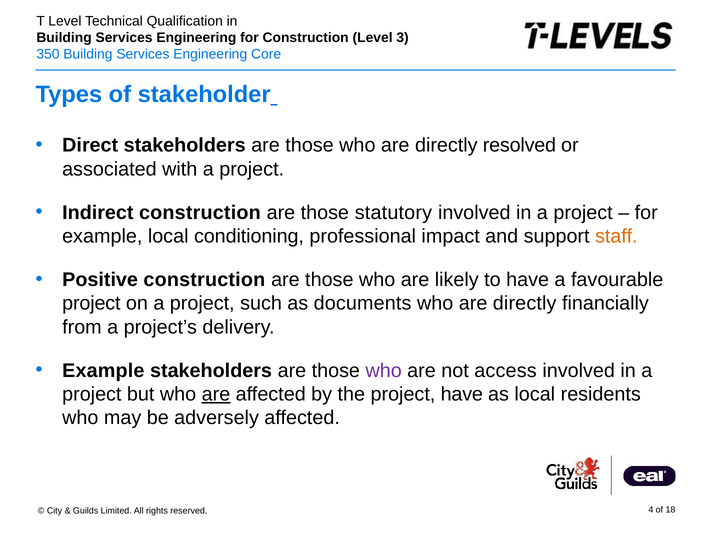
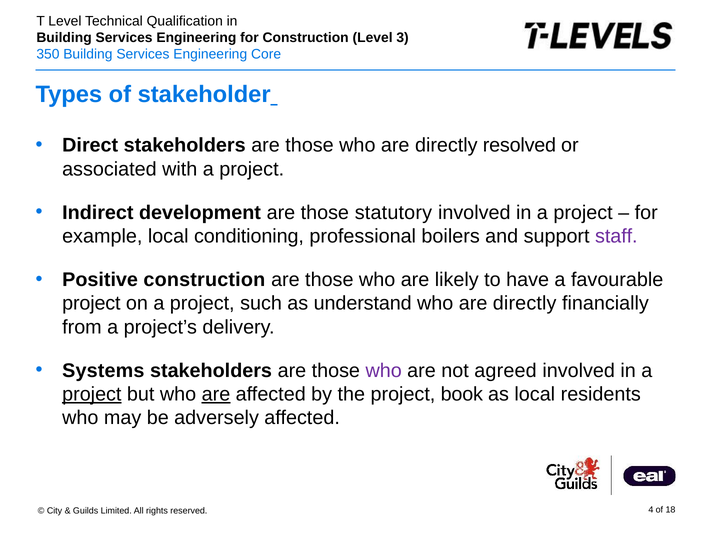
Indirect construction: construction -> development (200, 213)
impact: impact -> boilers (451, 236)
staff colour: orange -> purple (616, 236)
documents: documents -> understand (363, 304)
Example: Example -> Systems (103, 371)
access: access -> agreed (506, 371)
project underline: none -> present (92, 394)
project have: have -> book (462, 394)
